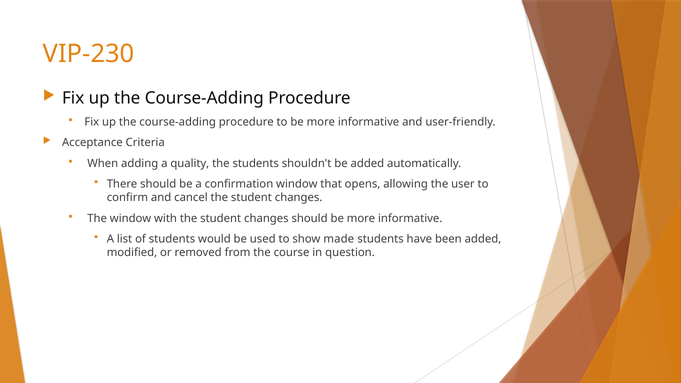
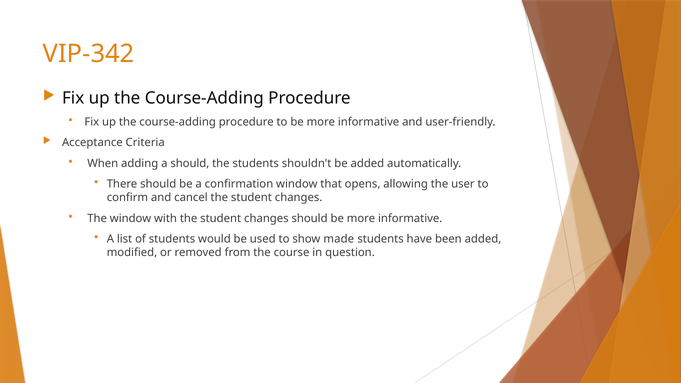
VIP-230: VIP-230 -> VIP-342 (89, 54)
a quality: quality -> should (190, 163)
